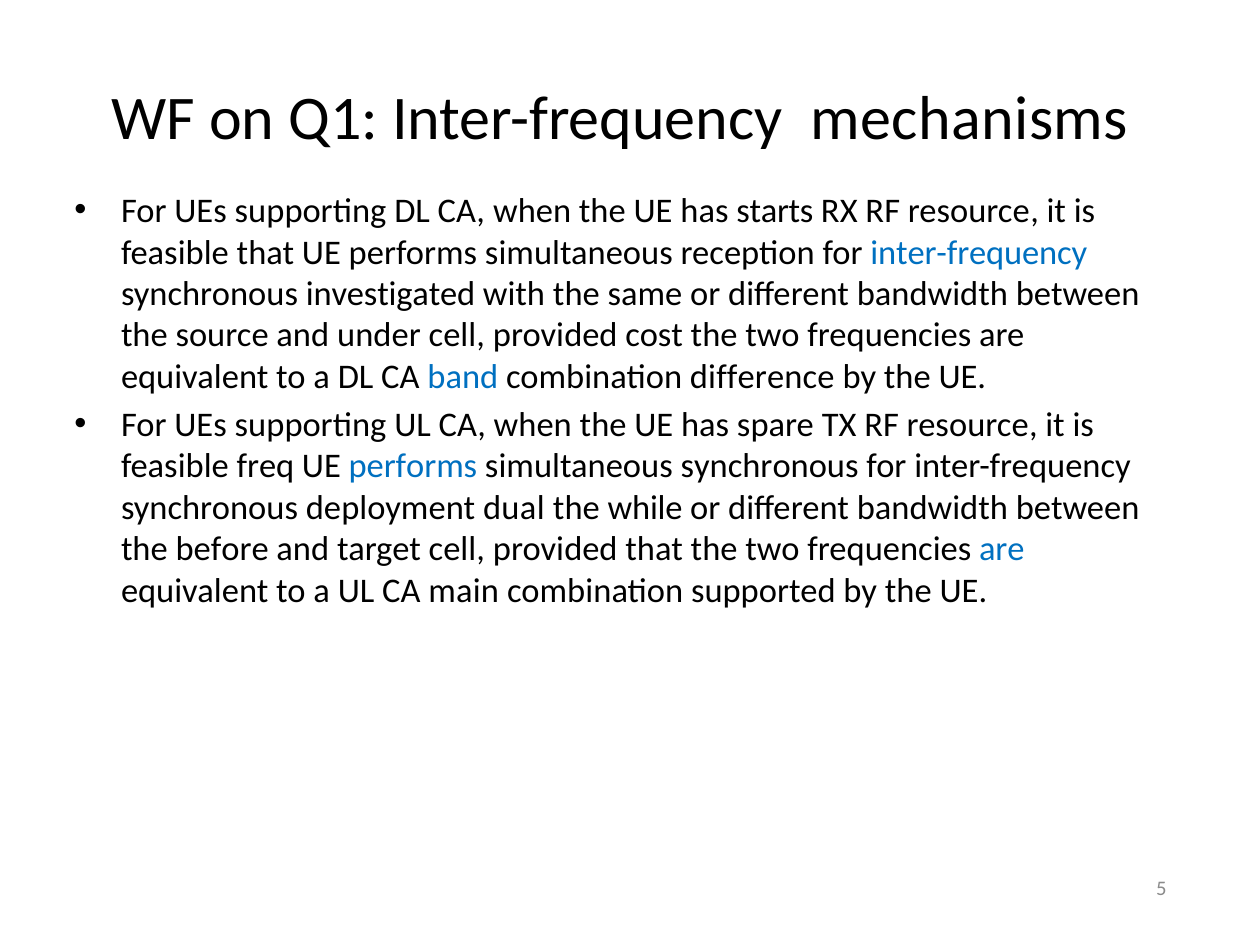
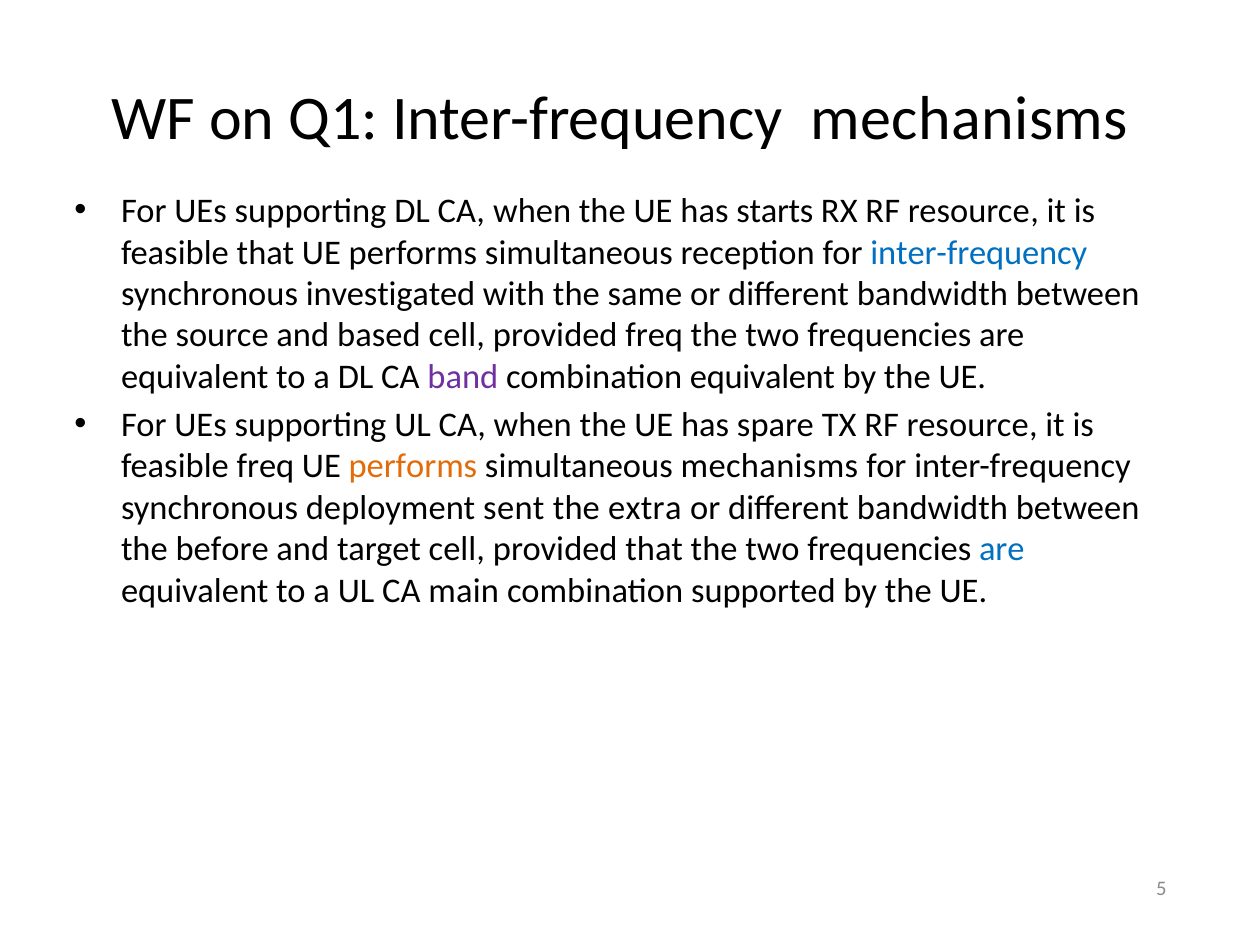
under: under -> based (379, 335)
provided cost: cost -> freq (654, 335)
band colour: blue -> purple (463, 377)
combination difference: difference -> equivalent (762, 377)
performs colour: blue -> orange (413, 466)
simultaneous synchronous: synchronous -> mechanisms (769, 466)
dual: dual -> sent (514, 508)
while: while -> extra (645, 508)
